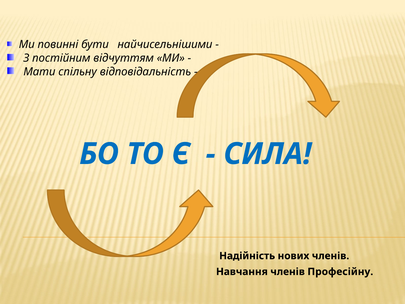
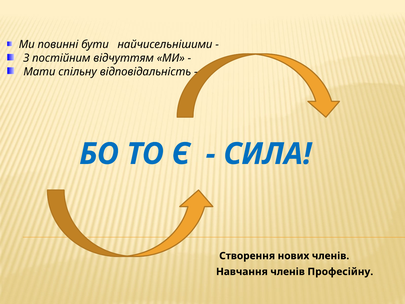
Надійність: Надійність -> Створення (247, 256)
